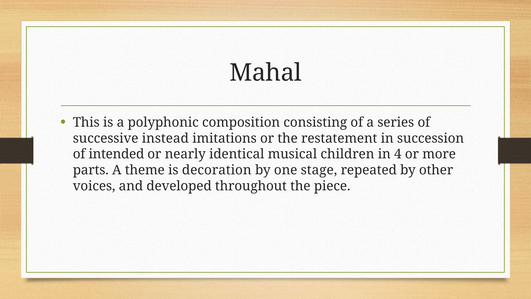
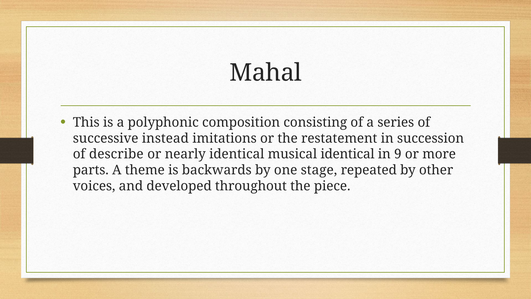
intended: intended -> describe (116, 154)
musical children: children -> identical (348, 154)
4: 4 -> 9 (398, 154)
decoration: decoration -> backwards (217, 170)
